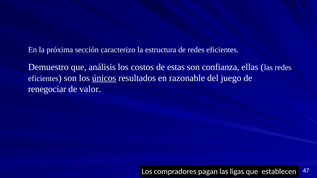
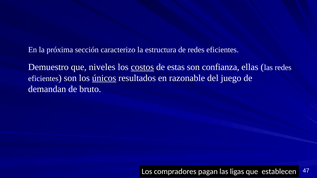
análisis: análisis -> niveles (102, 67)
costos underline: none -> present (142, 67)
renegociar: renegociar -> demandan (47, 89)
valor: valor -> bruto (90, 89)
